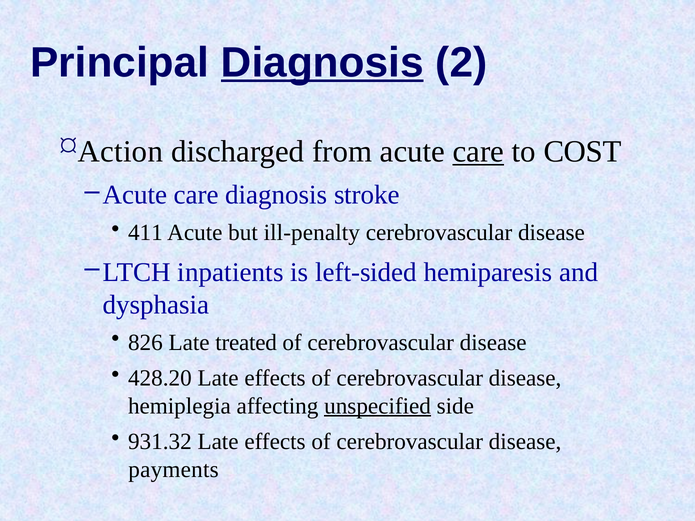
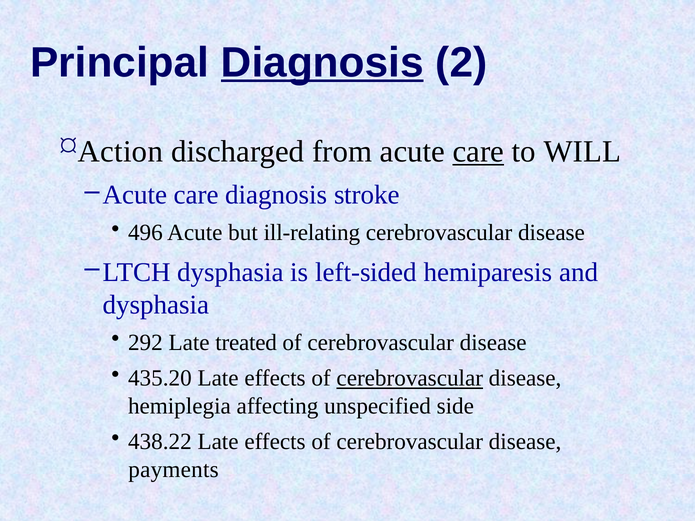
COST: COST -> WILL (582, 151)
411: 411 -> 496 (145, 233)
ill-penalty: ill-penalty -> ill-relating (312, 233)
LTCH inpatients: inpatients -> dysphasia (231, 272)
826: 826 -> 292 (145, 343)
428.20: 428.20 -> 435.20 (160, 378)
cerebrovascular underline: none -> present (410, 378)
unspecified underline: present -> none (378, 406)
931.32: 931.32 -> 438.22 (160, 442)
